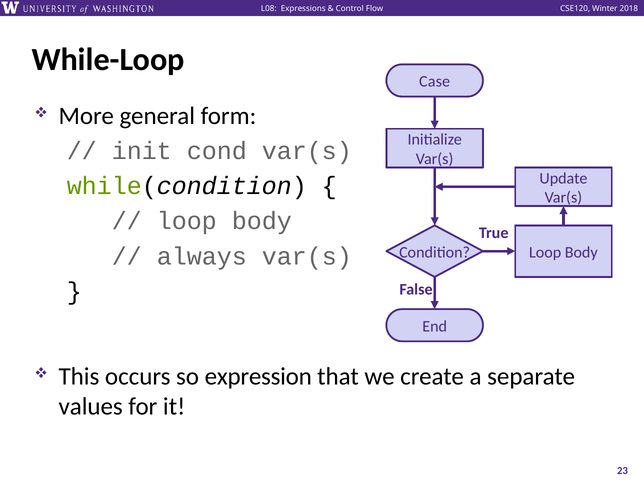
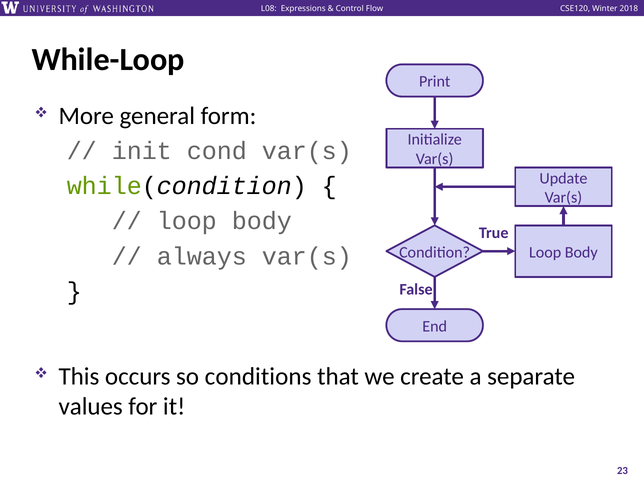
Case: Case -> Print (435, 82)
expression: expression -> conditions (258, 377)
